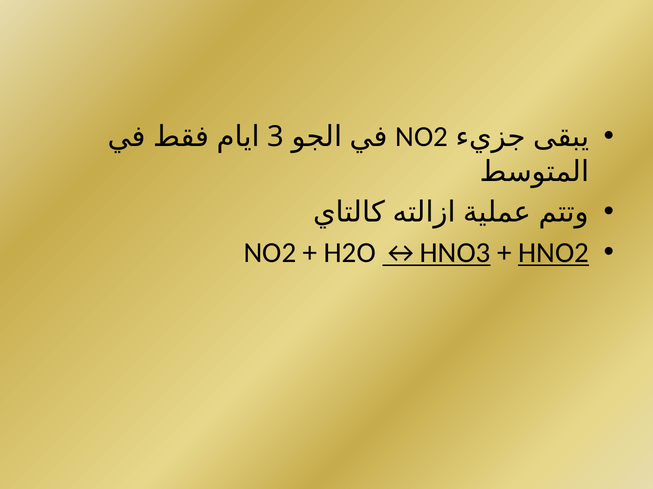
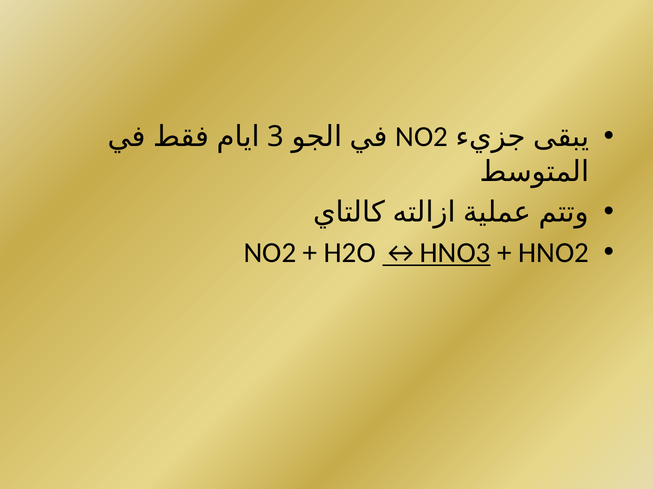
HNO2 underline: present -> none (554, 253)
